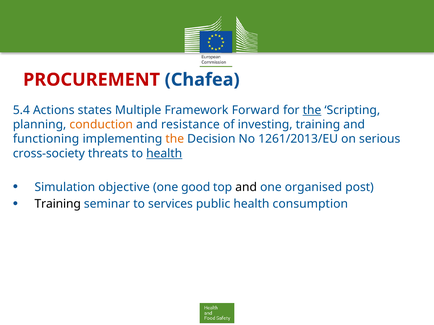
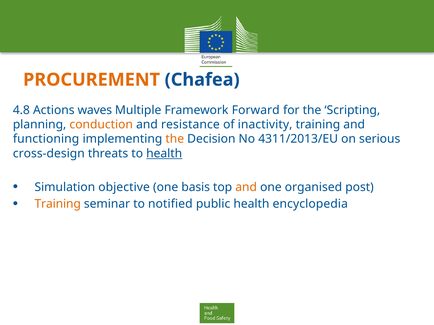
PROCUREMENT colour: red -> orange (92, 80)
5.4: 5.4 -> 4.8 (21, 110)
states: states -> waves (95, 110)
the underline: present -> none (312, 110)
investing: investing -> inactivity (265, 125)
1261/2013/EU: 1261/2013/EU -> 4311/2013/EU (298, 139)
cross-society: cross-society -> cross-design (49, 154)
good: good -> basis (196, 187)
and colour: black -> orange (246, 187)
Training colour: black -> orange (58, 204)
services: services -> notified (170, 204)
consumption: consumption -> encyclopedia (310, 204)
